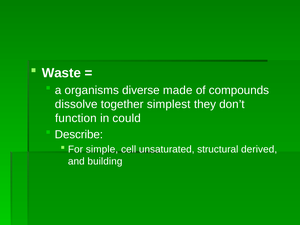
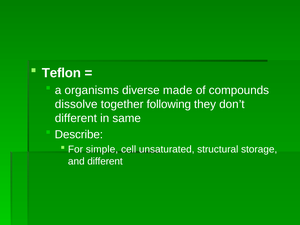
Waste: Waste -> Teflon (61, 73)
simplest: simplest -> following (169, 104)
function: function -> different (76, 118)
could: could -> same (127, 118)
derived: derived -> storage (259, 149)
and building: building -> different (105, 161)
